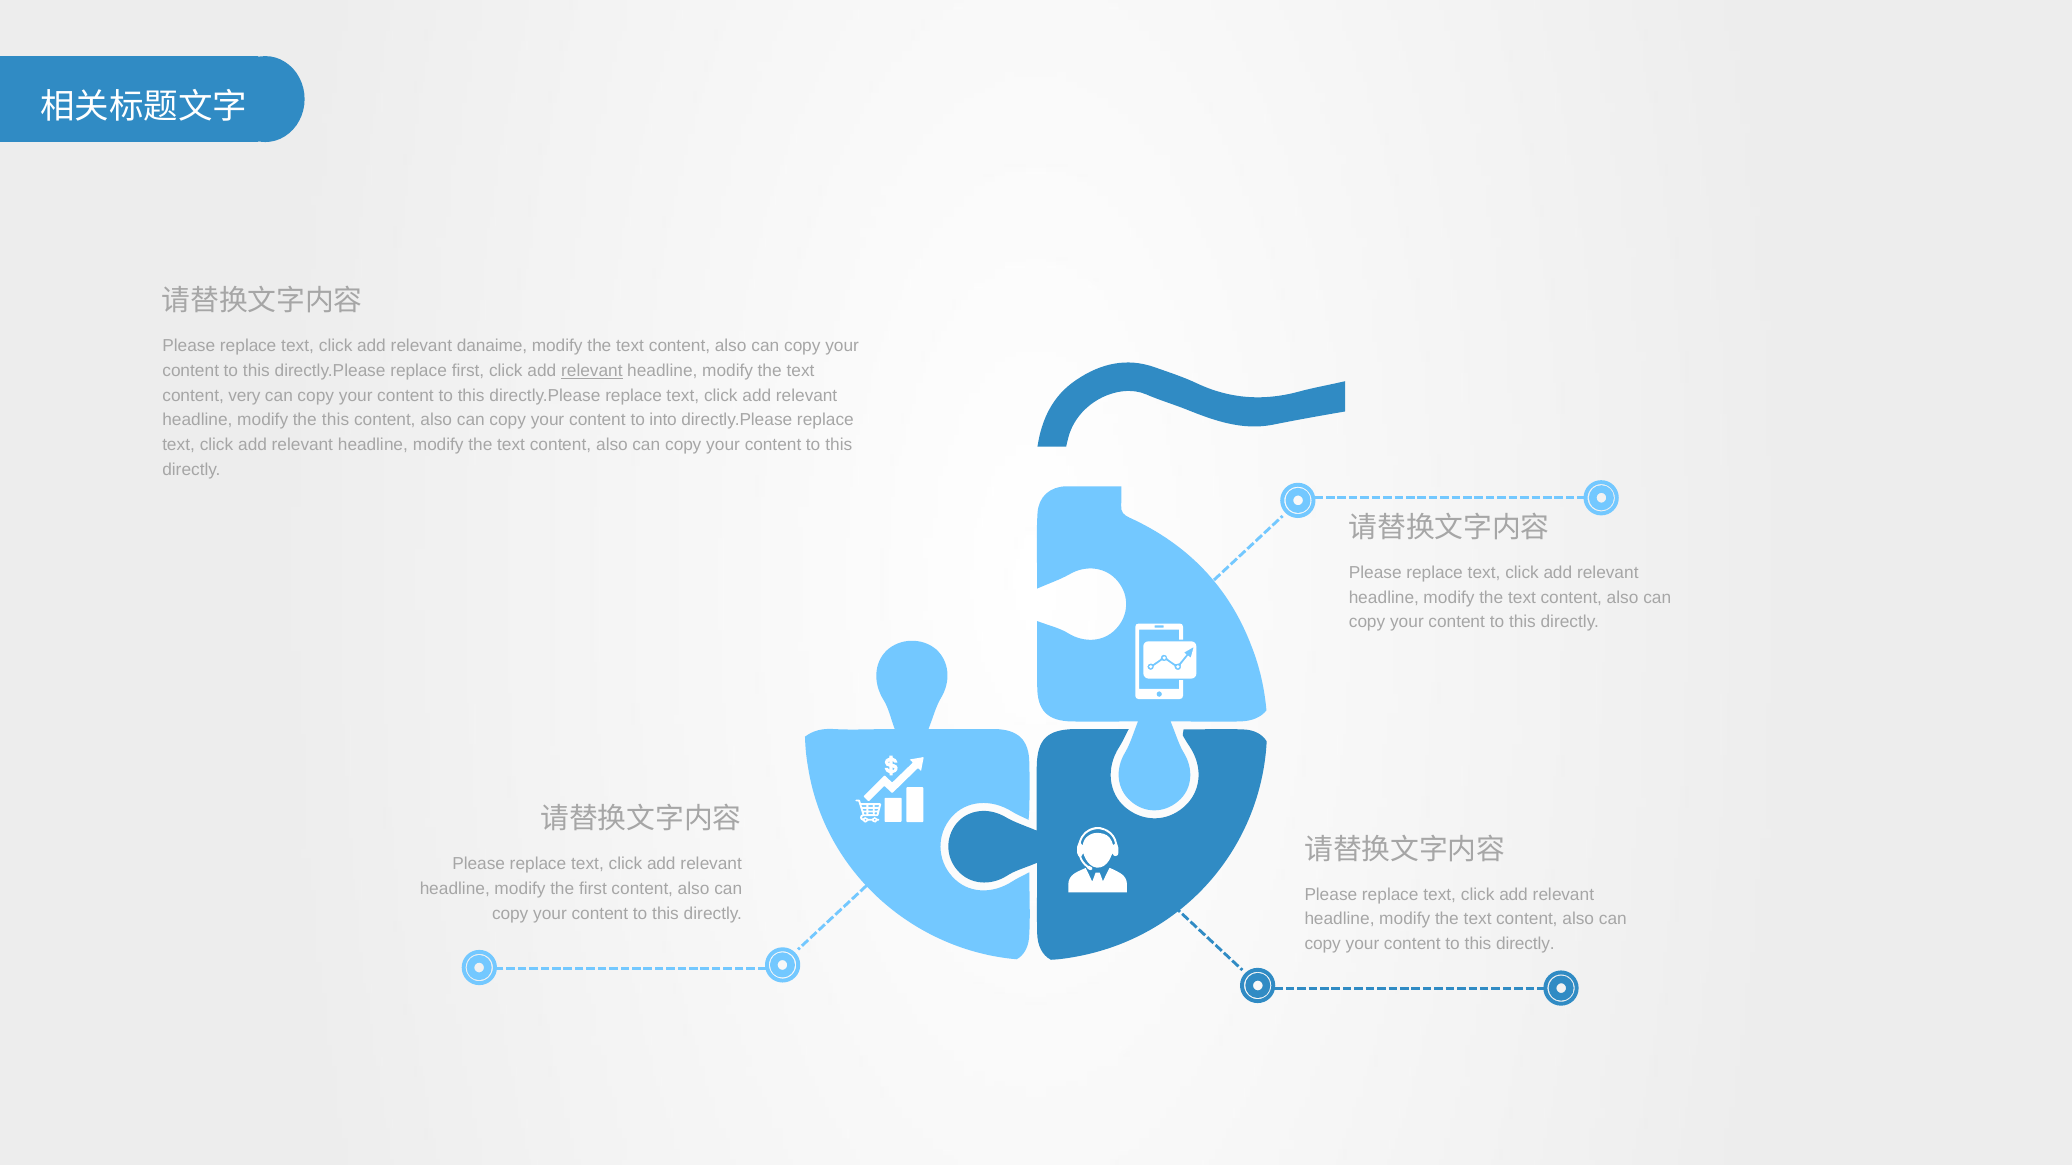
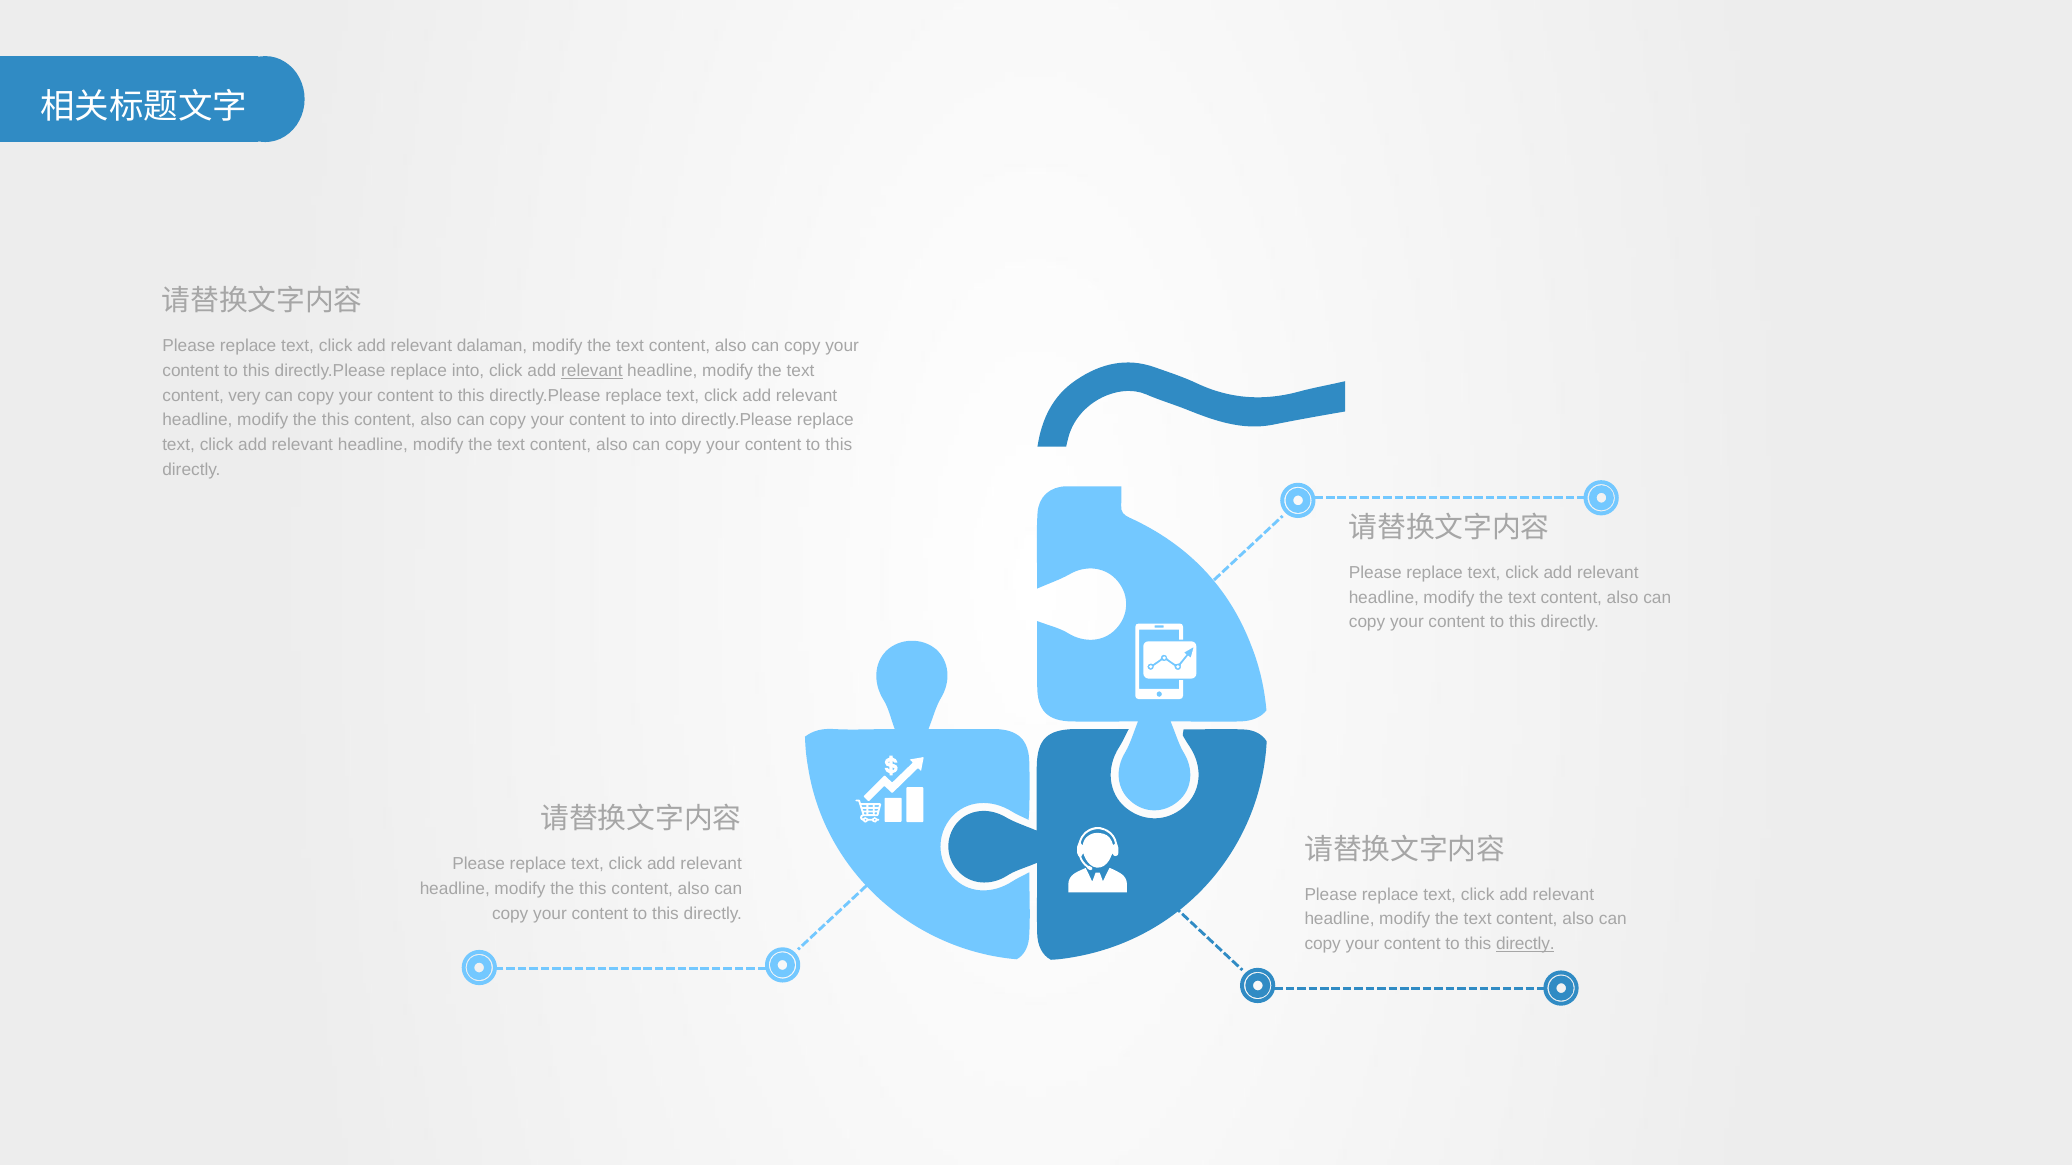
danaime: danaime -> dalaman (492, 346)
replace first: first -> into (468, 371)
first: first -> this (593, 889)
directly underline: none -> present (1525, 944)
